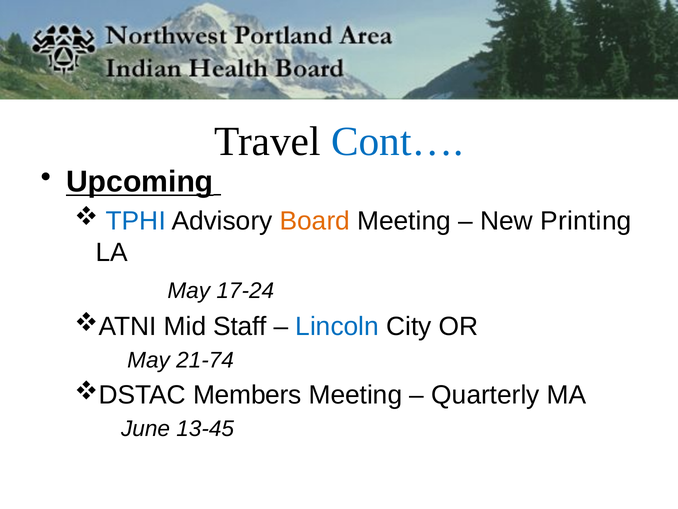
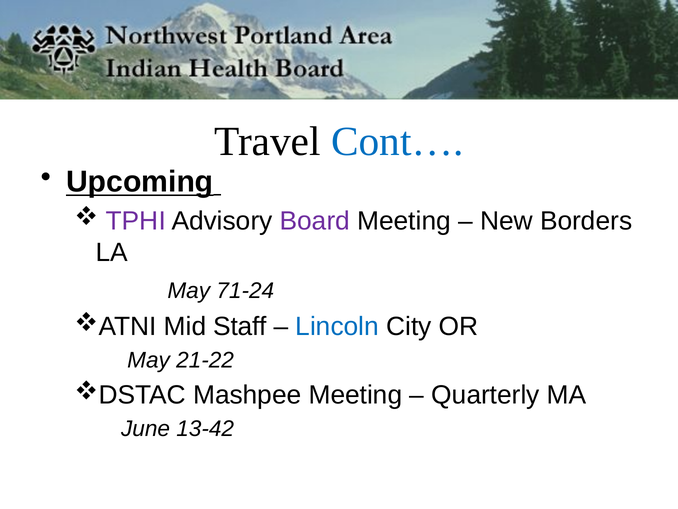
TPHI colour: blue -> purple (136, 221)
Board colour: orange -> purple (315, 221)
Printing: Printing -> Borders (586, 221)
17-24: 17-24 -> 71-24 (245, 291)
21-74: 21-74 -> 21-22 (205, 360)
Members: Members -> Mashpee (247, 395)
13-45: 13-45 -> 13-42 (205, 428)
